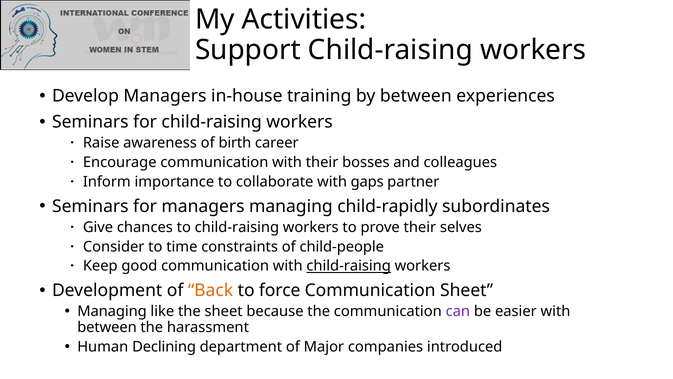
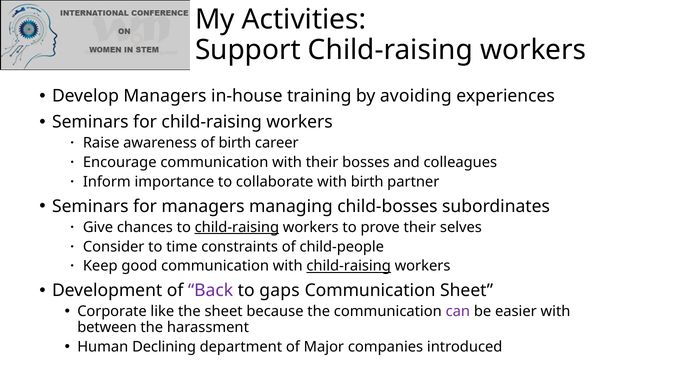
by between: between -> avoiding (416, 96)
with gaps: gaps -> birth (367, 182)
child-rapidly: child-rapidly -> child-bosses (387, 206)
child-raising underline: none -> present (237, 227)
Back colour: orange -> purple (211, 290)
force: force -> gaps (280, 290)
Managing: Managing -> Corporate (112, 311)
